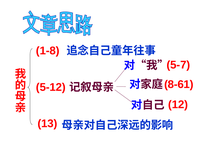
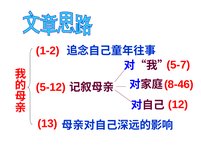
1-8: 1-8 -> 1-2 (48, 51)
8-61: 8-61 -> 8-46 (179, 84)
